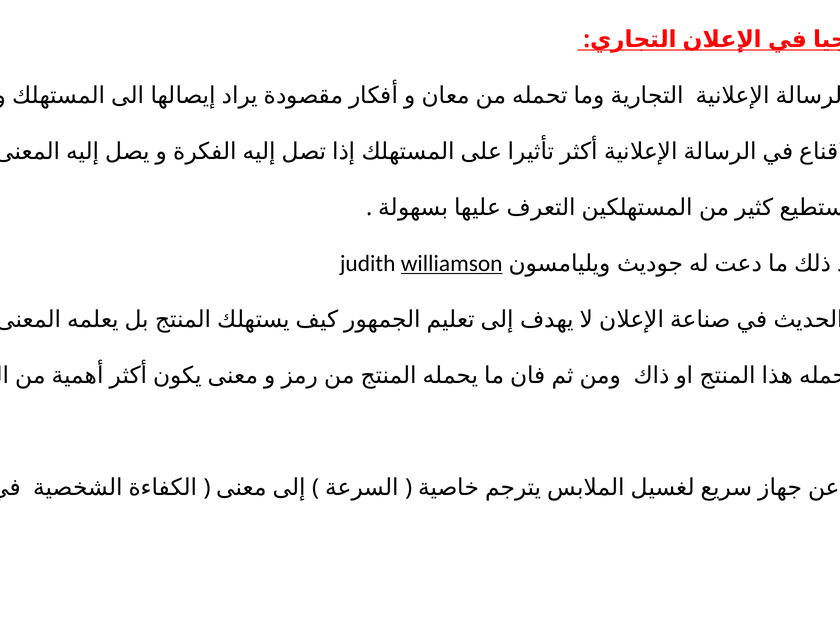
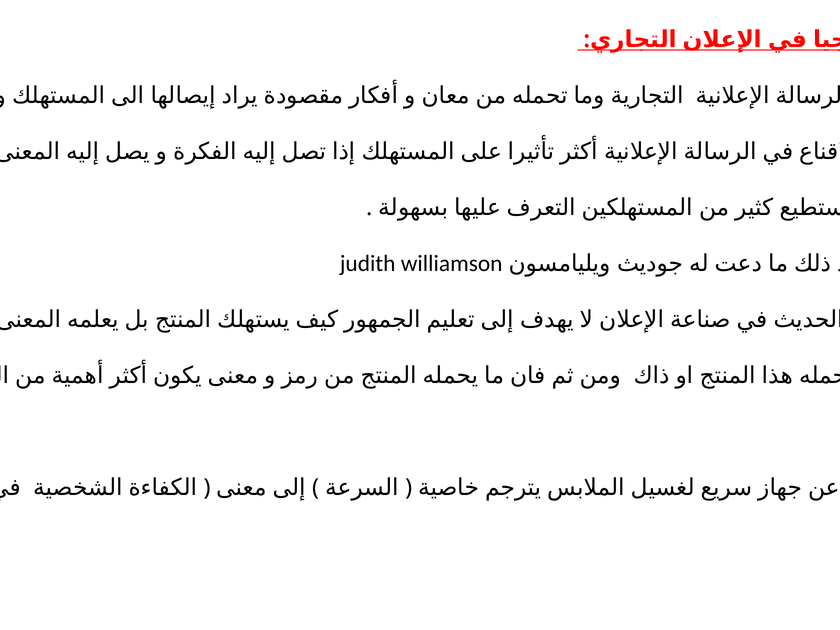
williamson underline: present -> none (452, 264)
